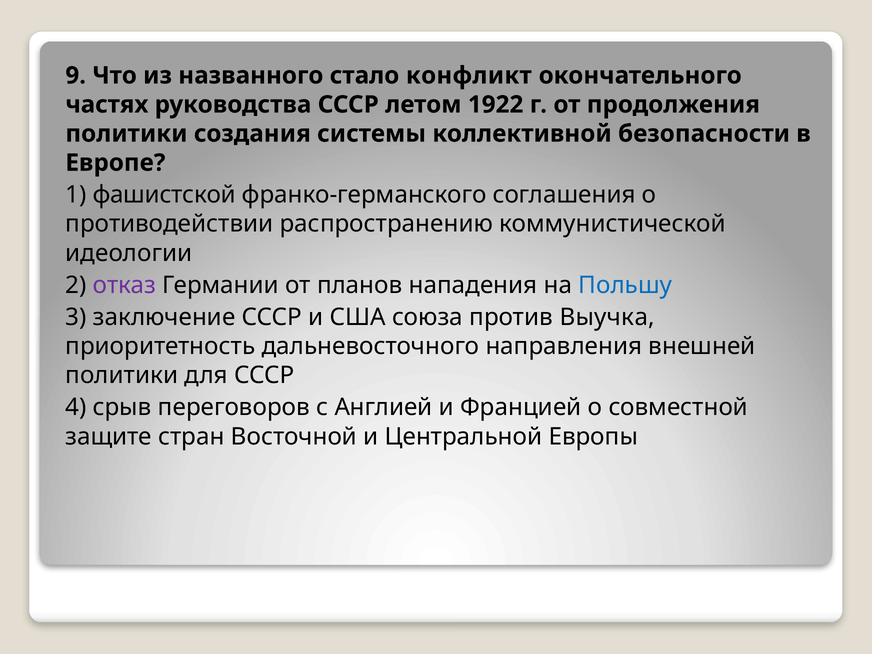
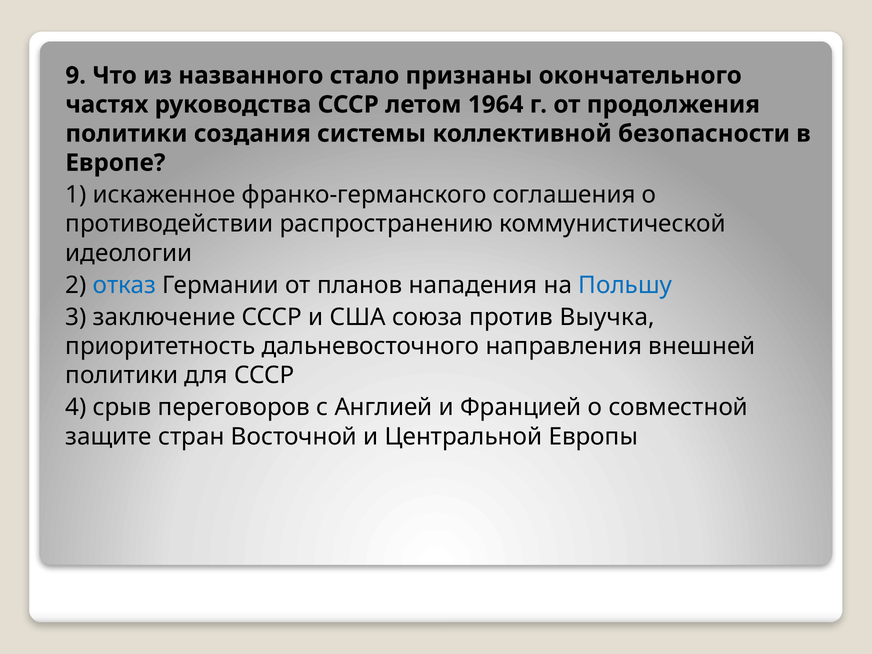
конфликт: конфликт -> признаны (469, 76)
1922: 1922 -> 1964 (496, 105)
фашистской: фашистской -> искаженное (164, 195)
отказ colour: purple -> blue (124, 285)
